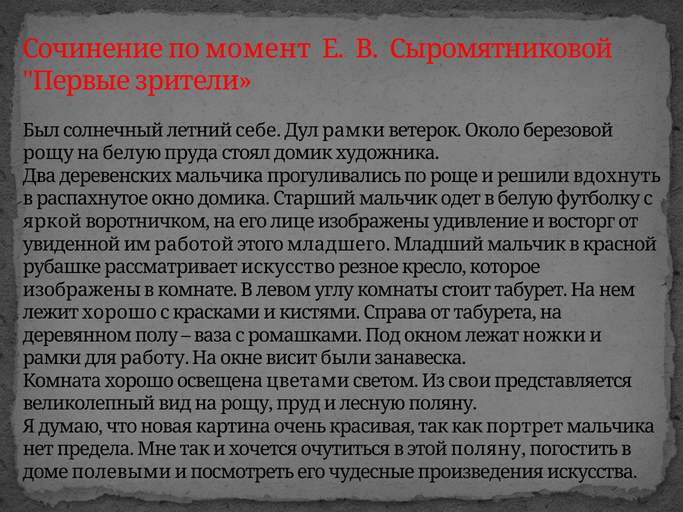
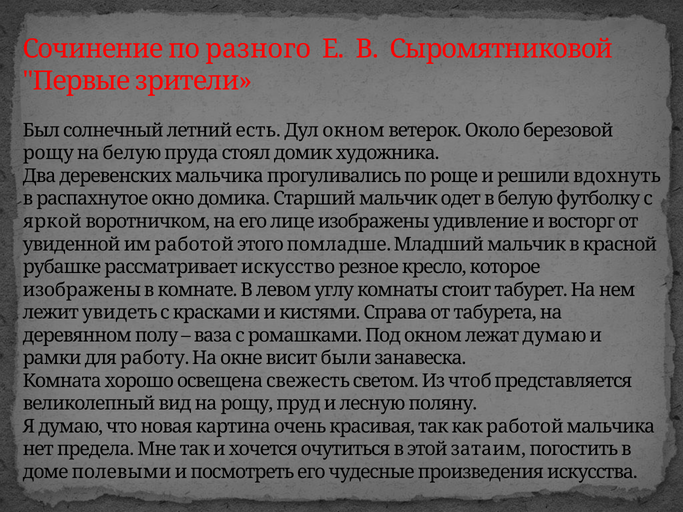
момент: момент -> разного (258, 49)
себе: себе -> есть (258, 130)
Дул рамки: рамки -> окном (354, 130)
младшего: младшего -> помладше (339, 244)
лежит хорошо: хорошо -> увидеть (120, 313)
лежат ножки: ножки -> думаю (554, 335)
цветами: цветами -> свежесть (308, 381)
свои: свои -> чтоб (470, 381)
как портрет: портрет -> работой (525, 427)
этой поляну: поляну -> затаим (488, 449)
